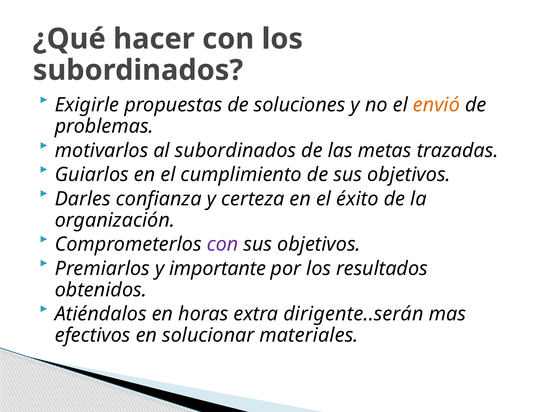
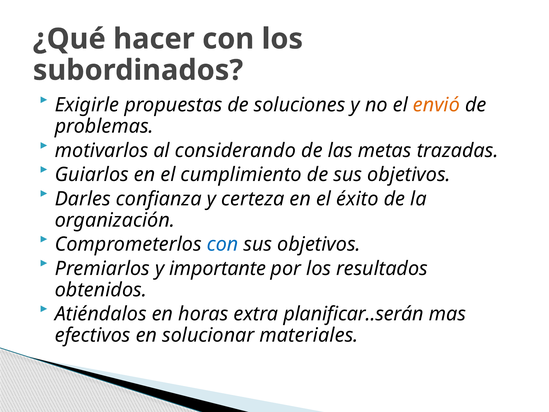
al subordinados: subordinados -> considerando (235, 150)
con colour: purple -> blue (223, 244)
dirigente..serán: dirigente..serán -> planificar..serán (354, 314)
